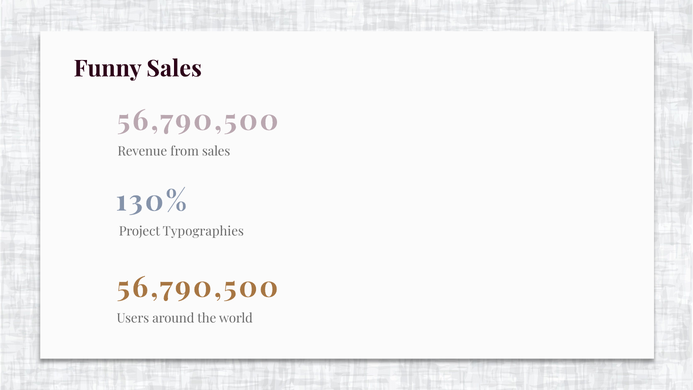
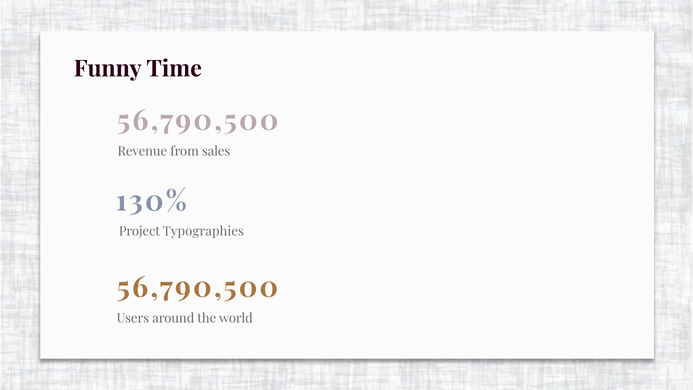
Funny Sales: Sales -> Time (174, 69)
